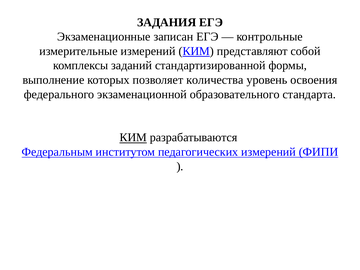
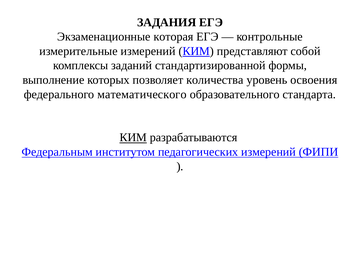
записан: записан -> которая (173, 37)
экзаменационной: экзаменационной -> математического (142, 94)
